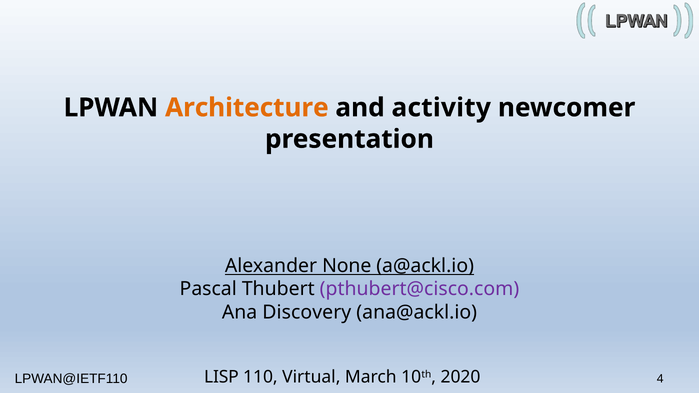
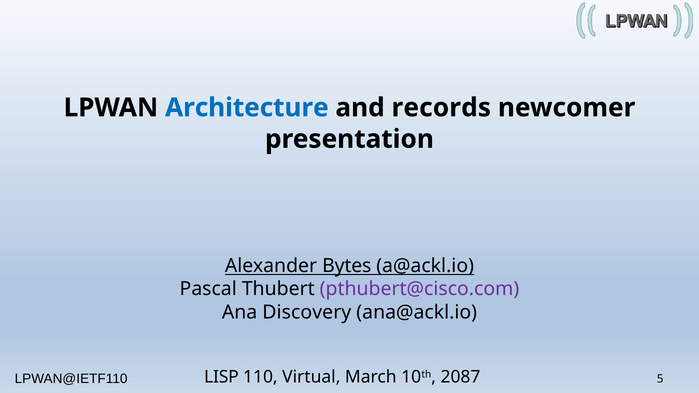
Architecture colour: orange -> blue (247, 108)
activity: activity -> records (441, 108)
None: None -> Bytes (347, 266)
2020: 2020 -> 2087 (460, 377)
4: 4 -> 5 (660, 379)
